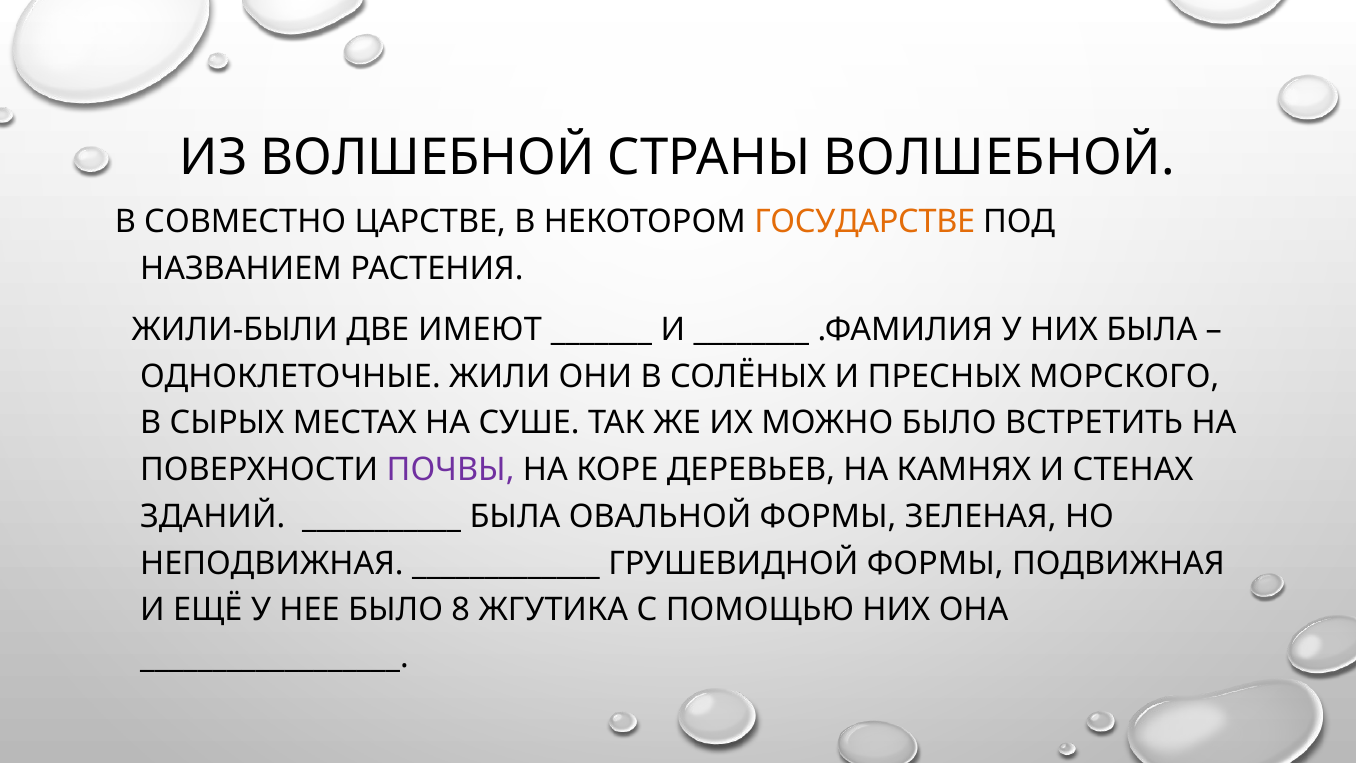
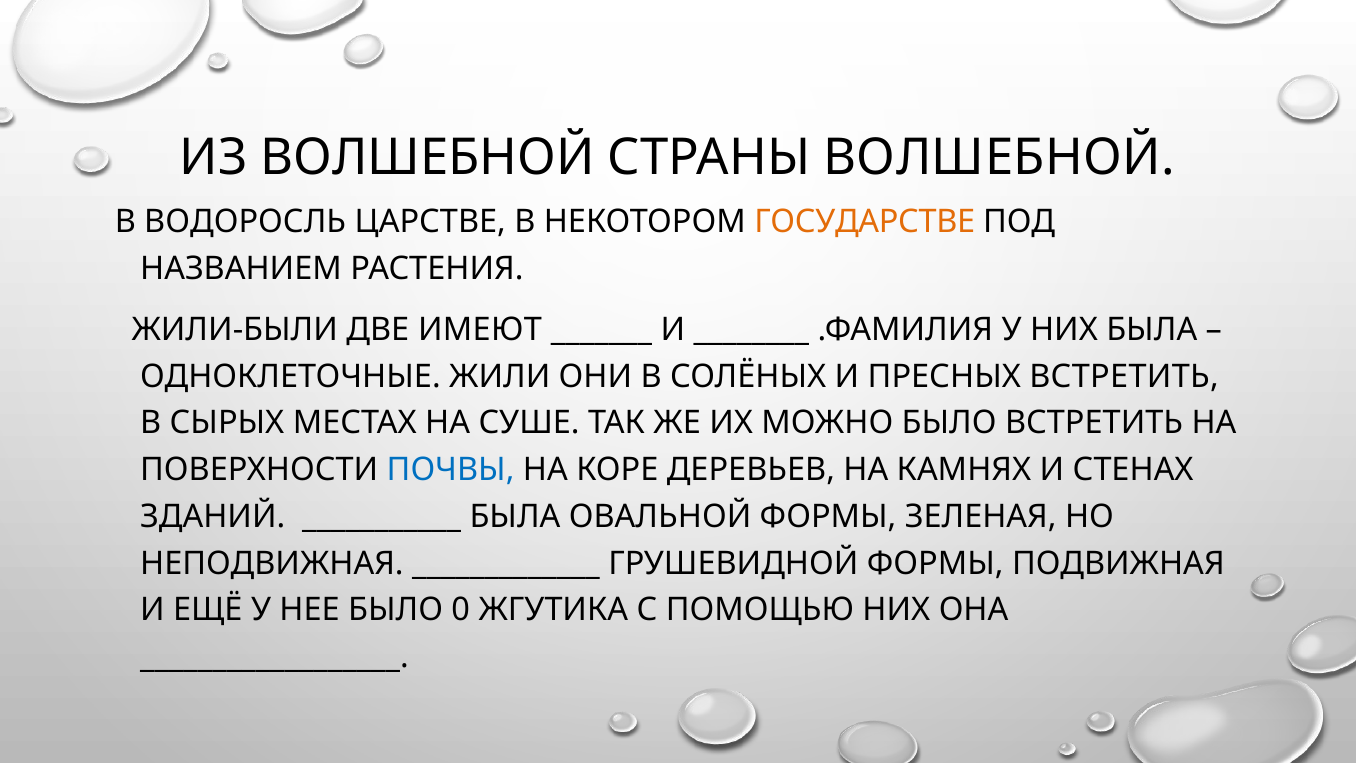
СОВМЕСТНО: СОВМЕСТНО -> ВОДОРОСЛЬ (245, 222)
ПРЕСНЫХ МОРСКОГО: МОРСКОГО -> ВСТРЕТИТЬ (1124, 376)
ПОЧВЫ colour: purple -> blue (451, 470)
8: 8 -> 0 (461, 610)
